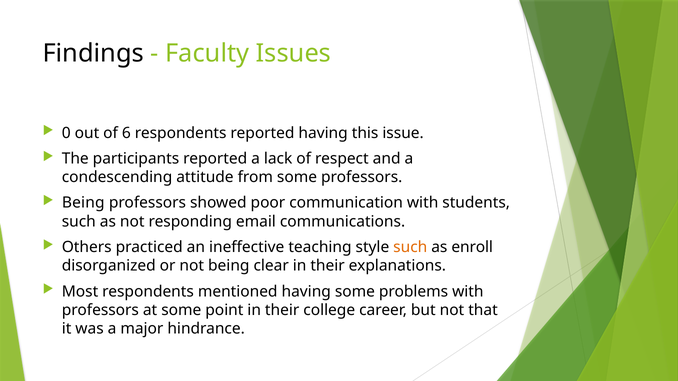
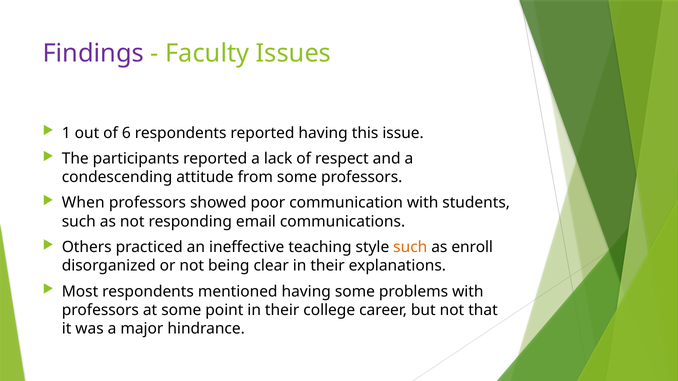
Findings colour: black -> purple (93, 53)
0: 0 -> 1 (66, 133)
Being: Being -> When (83, 203)
